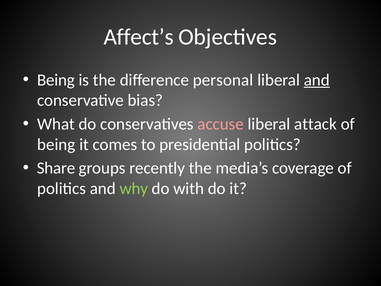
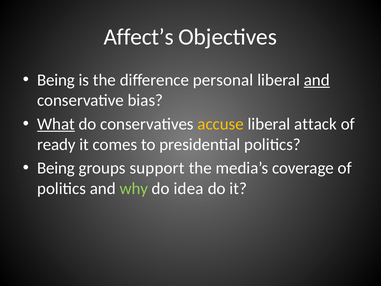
What underline: none -> present (56, 124)
accuse colour: pink -> yellow (221, 124)
being: being -> ready (56, 144)
Share: Share -> Being (56, 168)
recently: recently -> support (157, 168)
with: with -> idea (189, 188)
